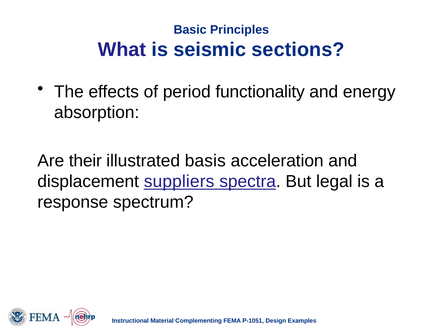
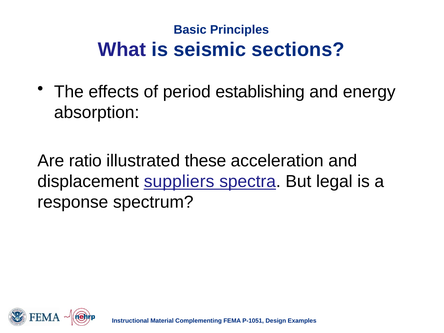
functionality: functionality -> establishing (260, 92)
their: their -> ratio (85, 161)
basis: basis -> these (205, 161)
